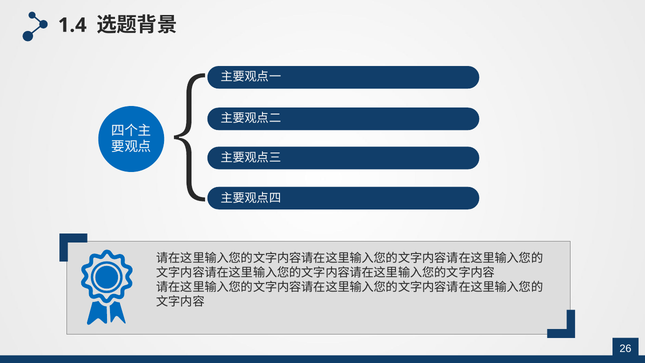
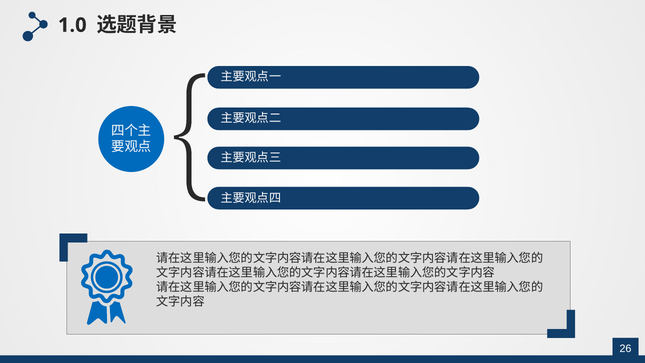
1.4: 1.4 -> 1.0 (72, 25)
